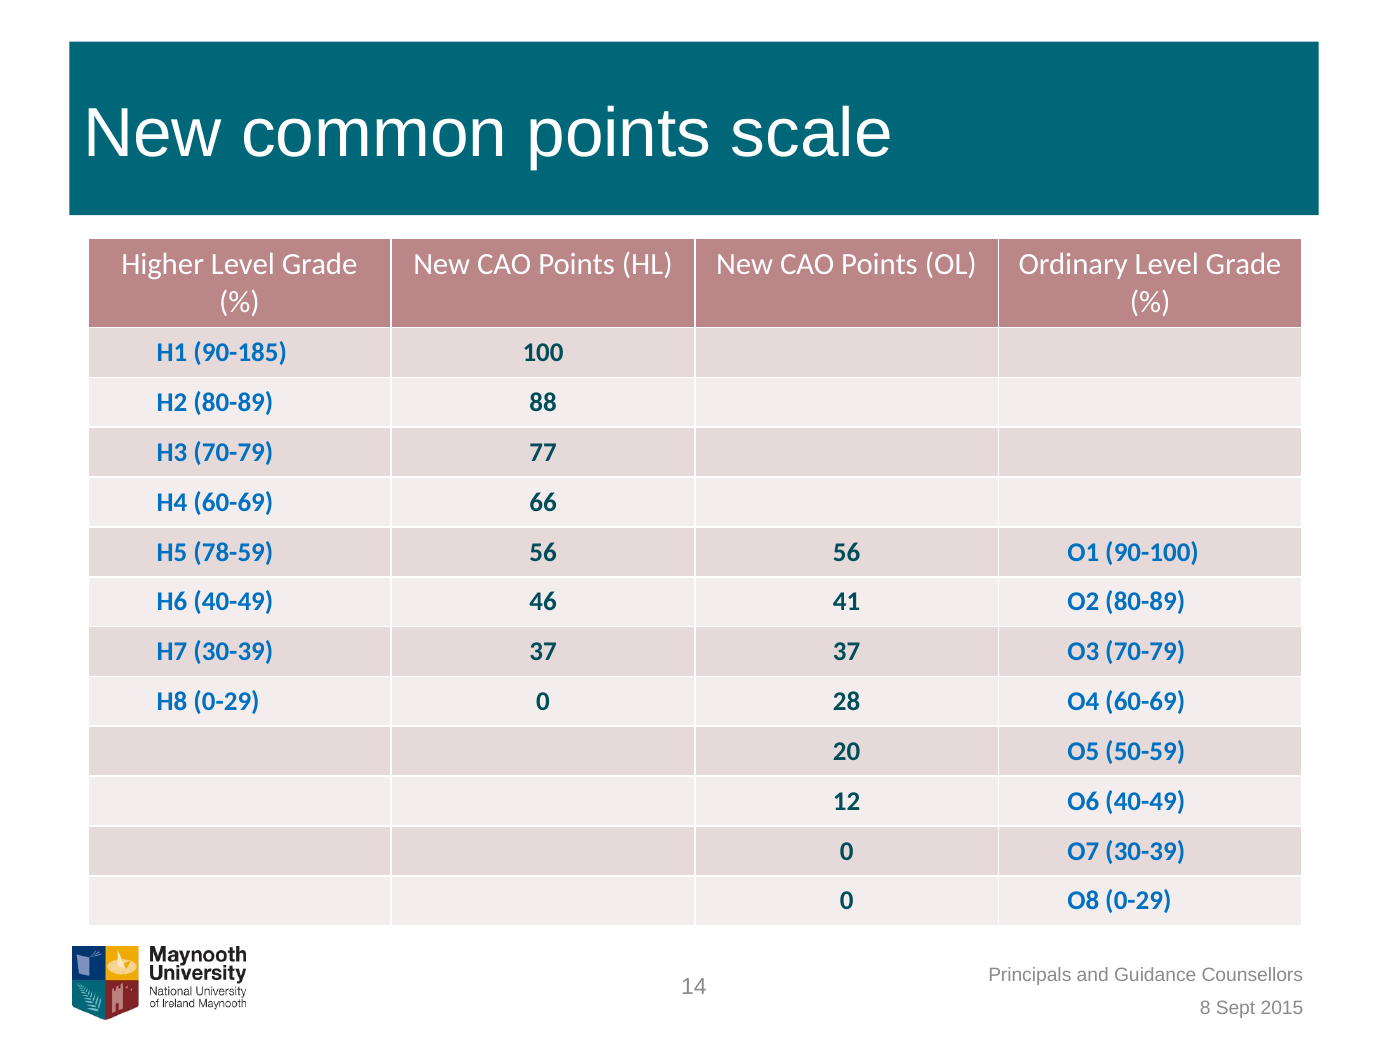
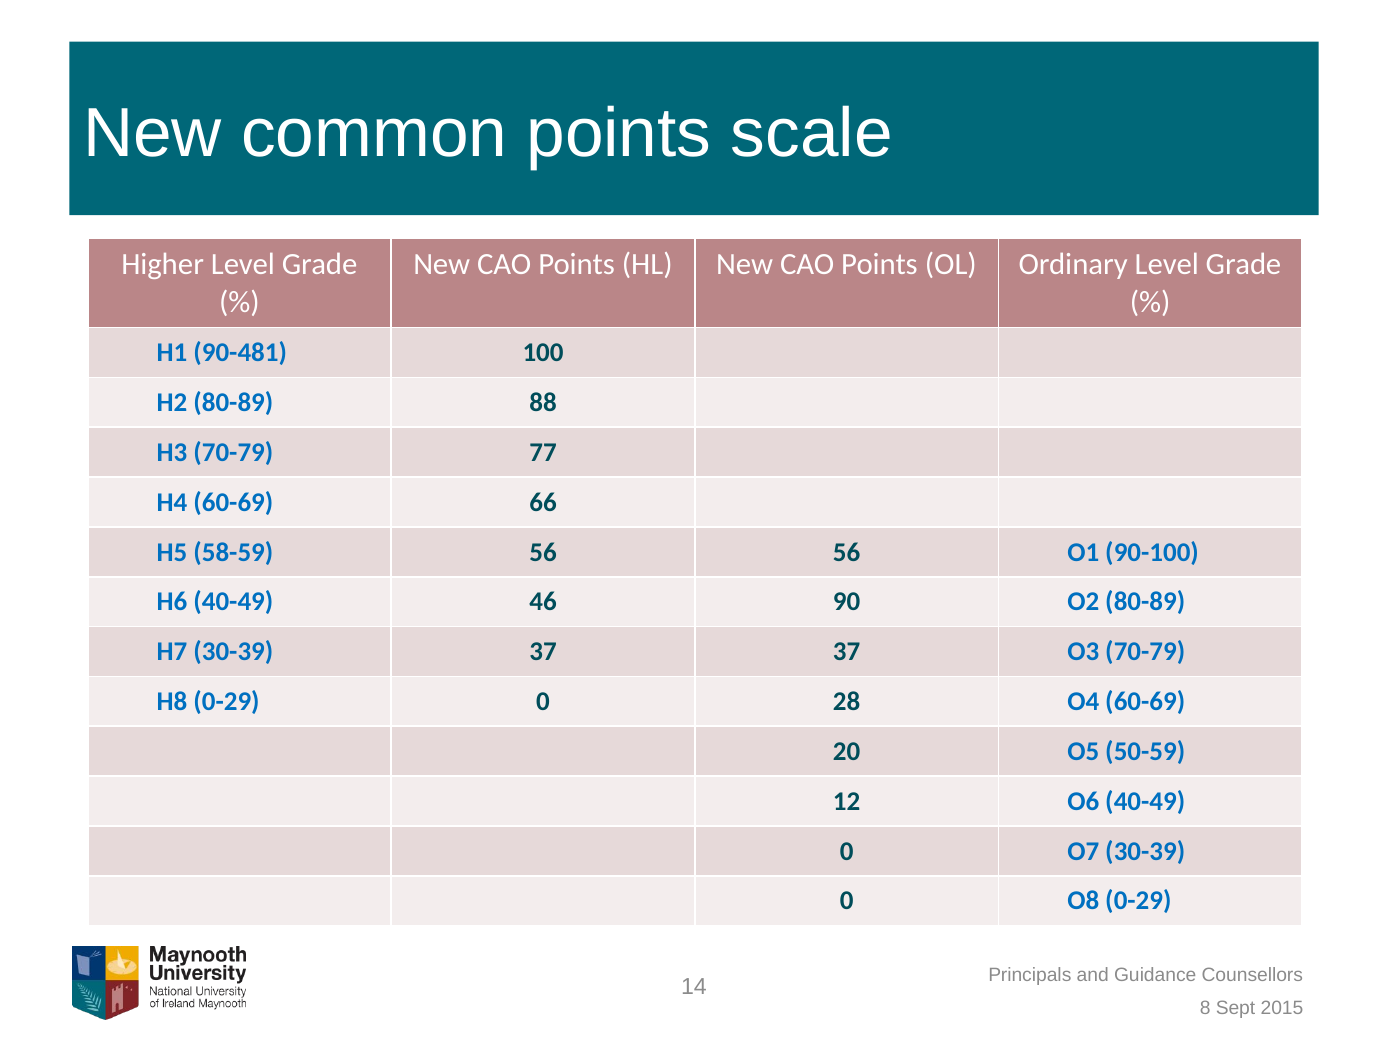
90-185: 90-185 -> 90-481 (240, 353)
78-59: 78-59 -> 58-59 (233, 552)
41: 41 -> 90 (847, 602)
